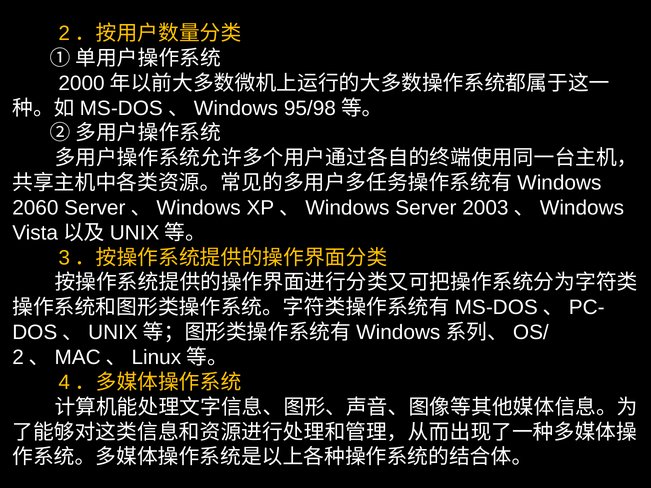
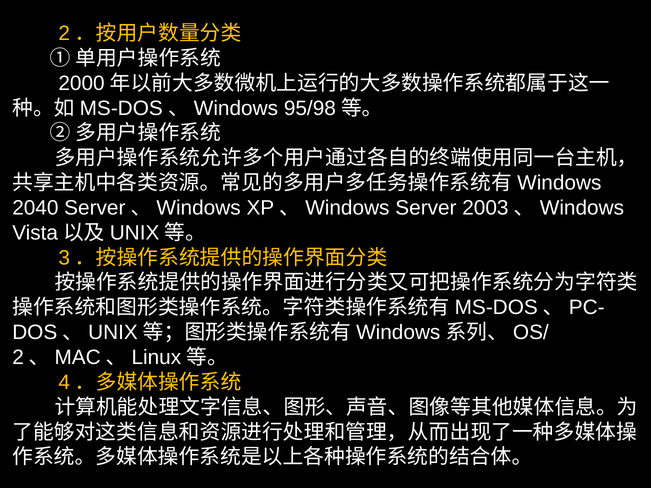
2060: 2060 -> 2040 (35, 208)
